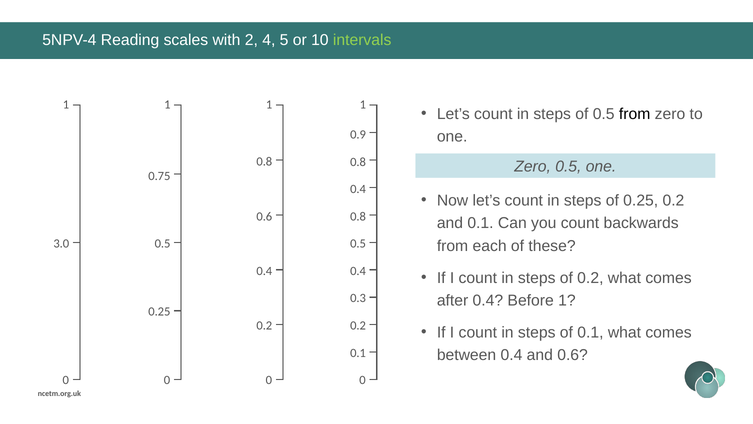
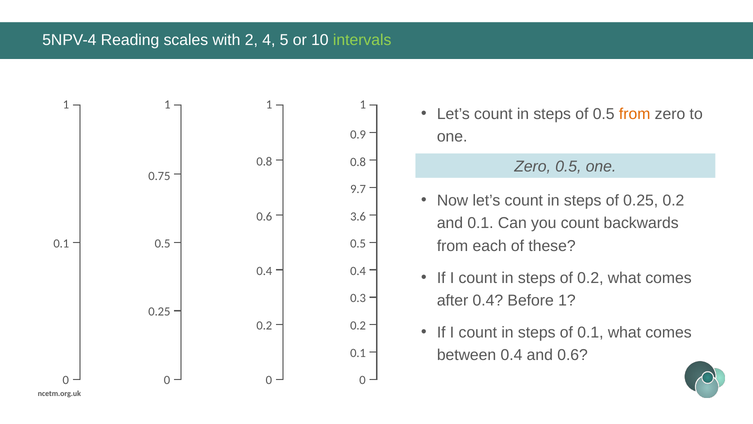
from colour: black -> orange (635, 114)
0.4: 0.4 -> 9.7 (358, 189)
0.8: 0.8 -> 3.6 (358, 216)
3.0: 3.0 -> 0.1 (61, 244)
